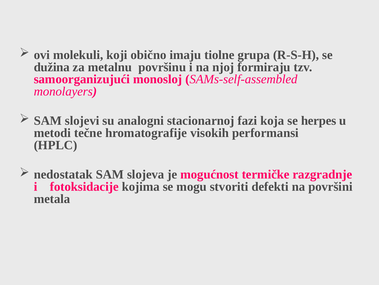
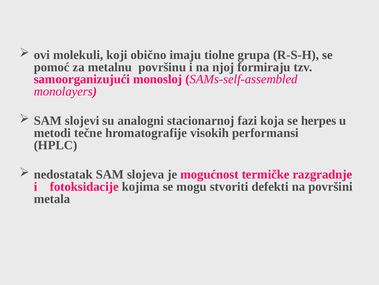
dužina: dužina -> pomoć (52, 67)
